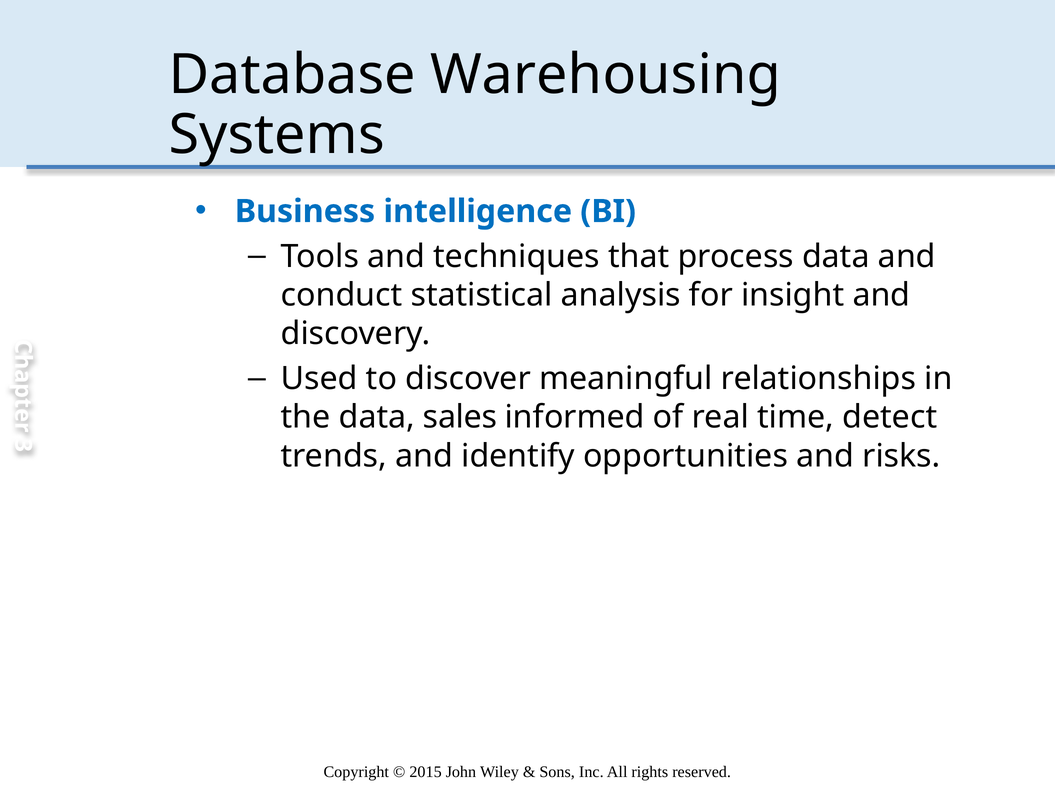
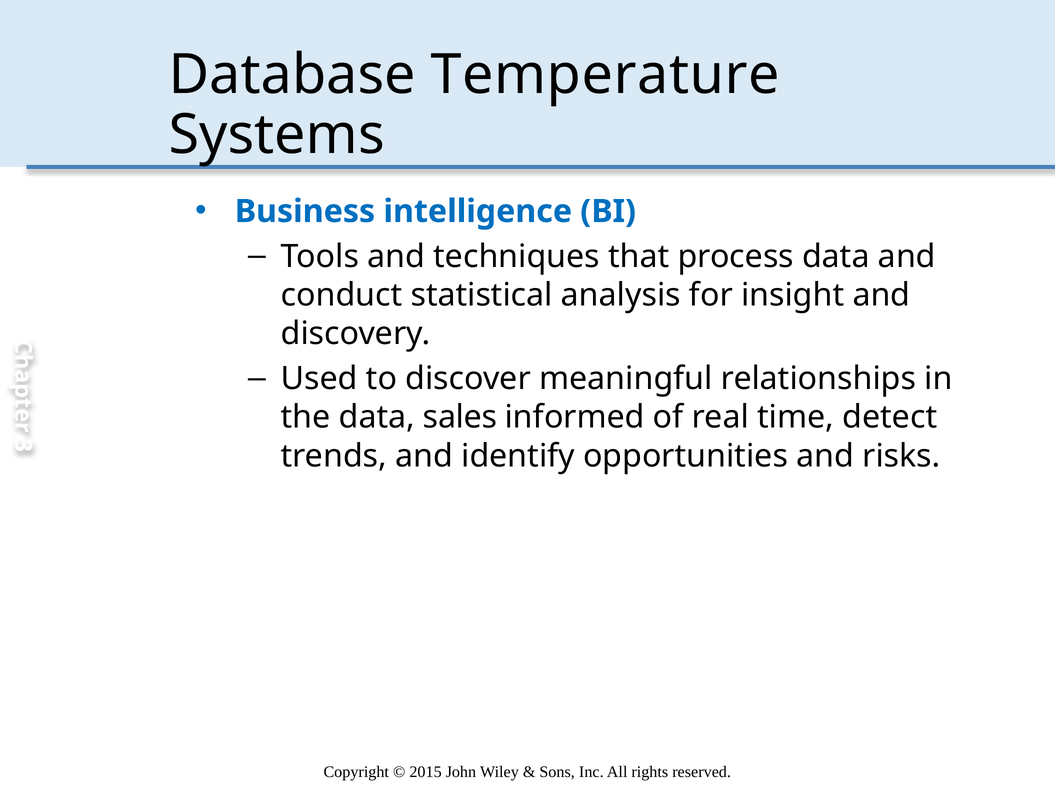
Warehousing: Warehousing -> Temperature (605, 75)
